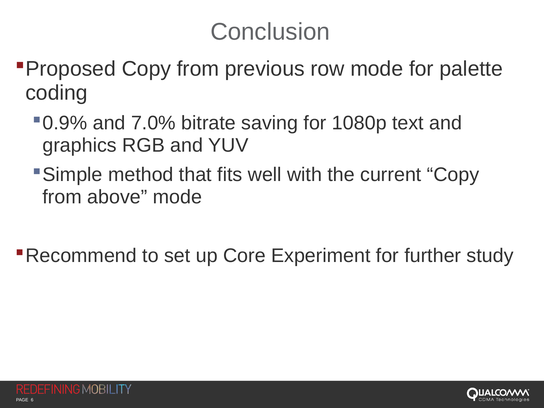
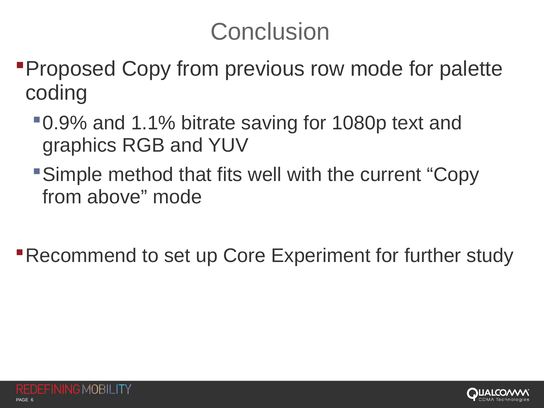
7.0%: 7.0% -> 1.1% (153, 123)
